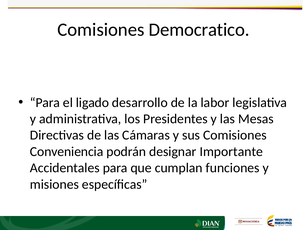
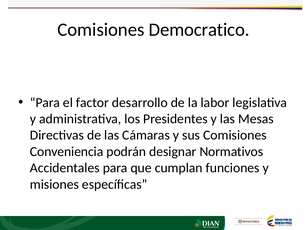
ligado: ligado -> factor (92, 103)
Importante: Importante -> Normativos (231, 152)
